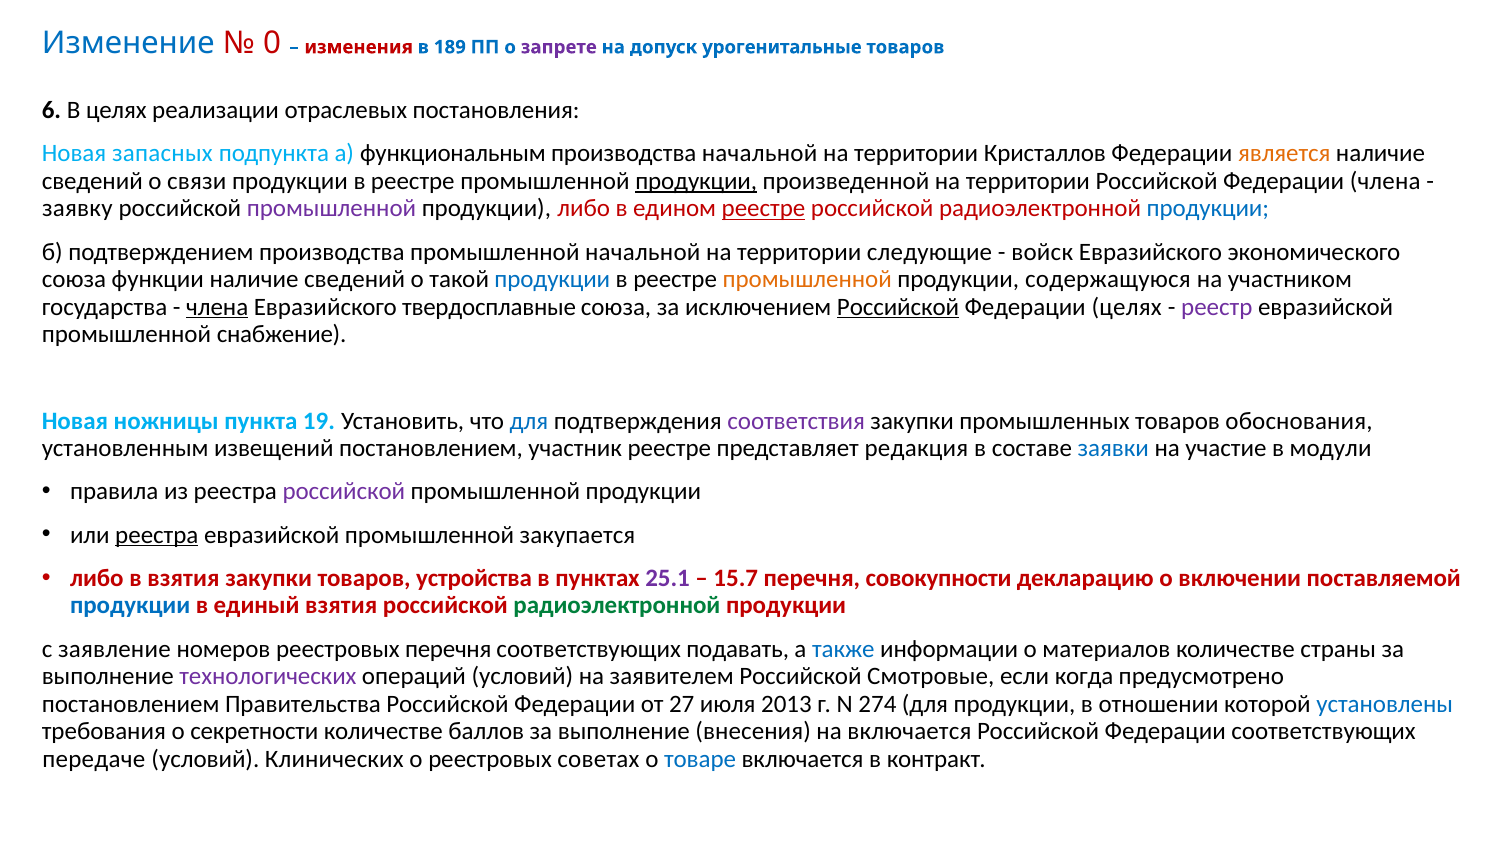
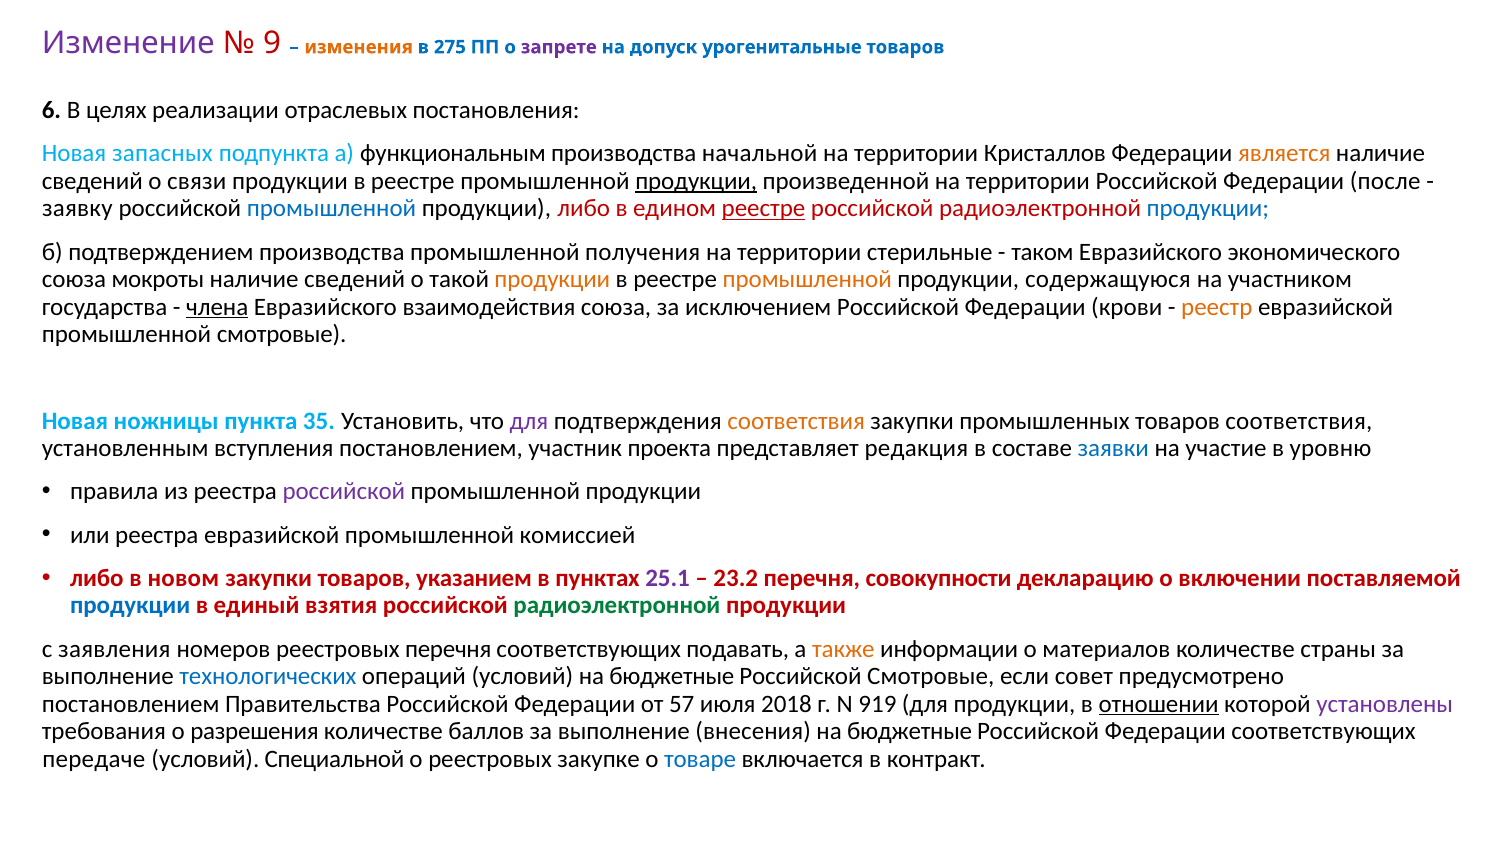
Изменение colour: blue -> purple (128, 43)
0: 0 -> 9 (272, 43)
изменения colour: red -> orange (359, 47)
189: 189 -> 275 (450, 47)
Федерации члена: члена -> после (1385, 181)
промышленной colour: purple -> blue (332, 209)
промышленной начальной: начальной -> получения (643, 252)
следующие: следующие -> стерильные (930, 252)
войск: войск -> таком (1042, 252)
функции: функции -> мокроты (158, 279)
продукции colour: blue -> orange (552, 279)
твердосплавные: твердосплавные -> взаимодействия (489, 307)
Российской underline: present -> none (898, 307)
Федерации целях: целях -> крови (1127, 307)
реестр colour: purple -> orange (1217, 307)
промышленной снабжение: снабжение -> смотровые (282, 334)
19: 19 -> 35 (319, 421)
для colour: blue -> purple (529, 421)
соответствия colour: purple -> orange (796, 421)
товаров обоснования: обоснования -> соответствия (1299, 421)
извещений: извещений -> вступления (274, 448)
участник реестре: реестре -> проекта (669, 448)
модули: модули -> уровню (1331, 448)
реестра underline: present -> none (157, 535)
закупается: закупается -> комиссией (577, 535)
в взятия: взятия -> новом (183, 578)
устройства: устройства -> указанием (474, 578)
15.7: 15.7 -> 23.2 (736, 578)
заявление: заявление -> заявления (114, 649)
также colour: blue -> orange (843, 649)
технологических colour: purple -> blue (268, 676)
условий на заявителем: заявителем -> бюджетные (672, 676)
когда: когда -> совет (1084, 676)
27: 27 -> 57 (682, 704)
2013: 2013 -> 2018 (786, 704)
274: 274 -> 919 (877, 704)
отношении underline: none -> present (1159, 704)
установлены colour: blue -> purple (1385, 704)
секретности: секретности -> разрешения (254, 731)
включается: включается -> бюджетные (910, 731)
Клинических: Клинических -> Специальной (335, 759)
советах: советах -> закупке (599, 759)
